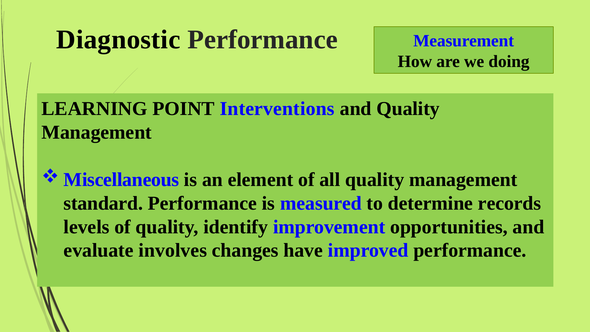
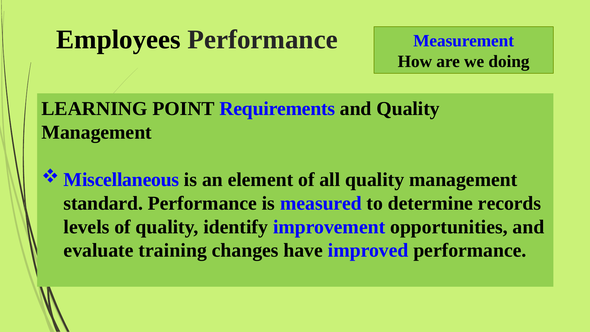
Diagnostic: Diagnostic -> Employees (118, 39)
Interventions: Interventions -> Requirements (277, 109)
involves: involves -> training (173, 250)
